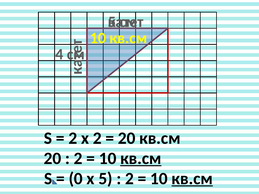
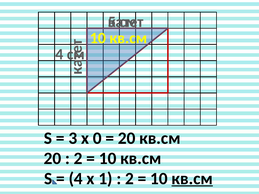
2: 2 -> 3 (73, 138)
х 2: 2 -> 0 (97, 138)
кв.см underline: present -> none (141, 159)
0: 0 -> 4 (76, 179)
х 5: 5 -> 1 (105, 179)
